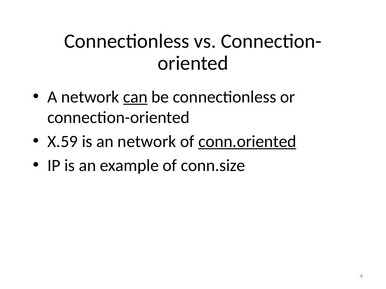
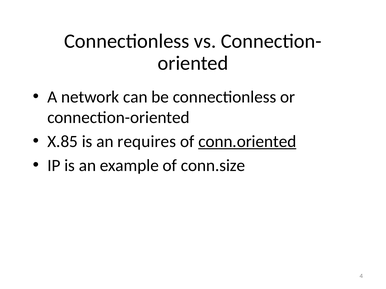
can underline: present -> none (135, 97)
X.59: X.59 -> X.85 (63, 142)
an network: network -> requires (147, 142)
